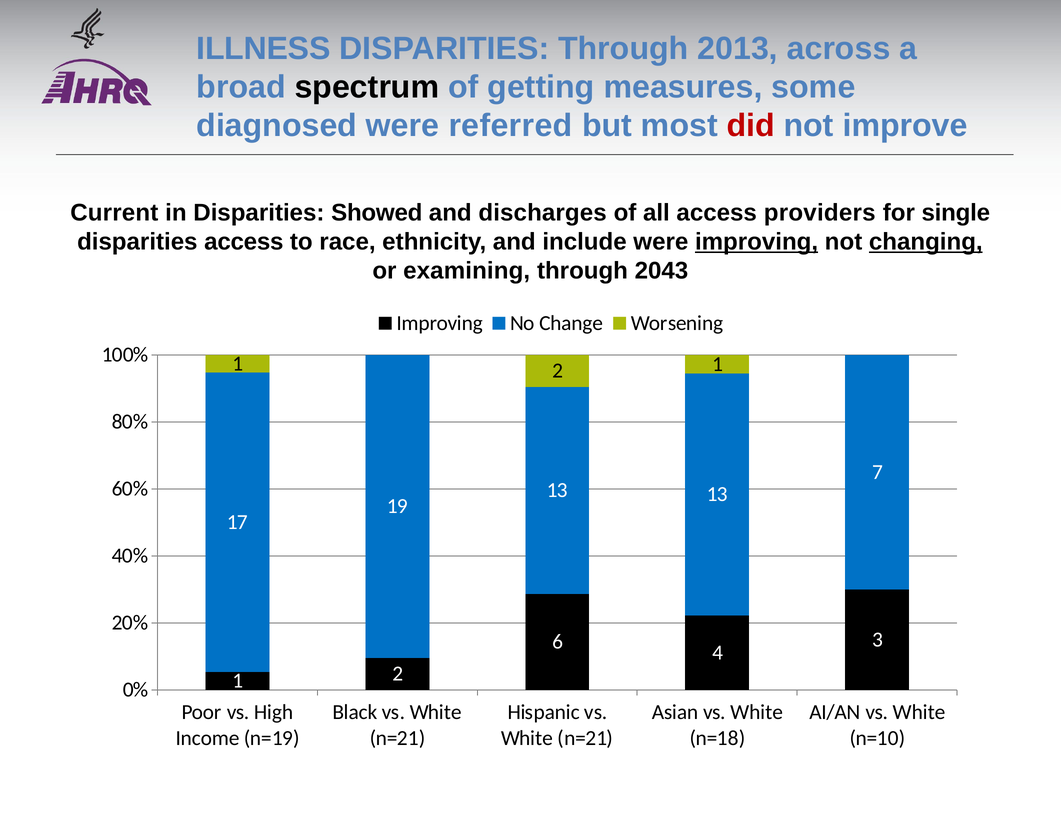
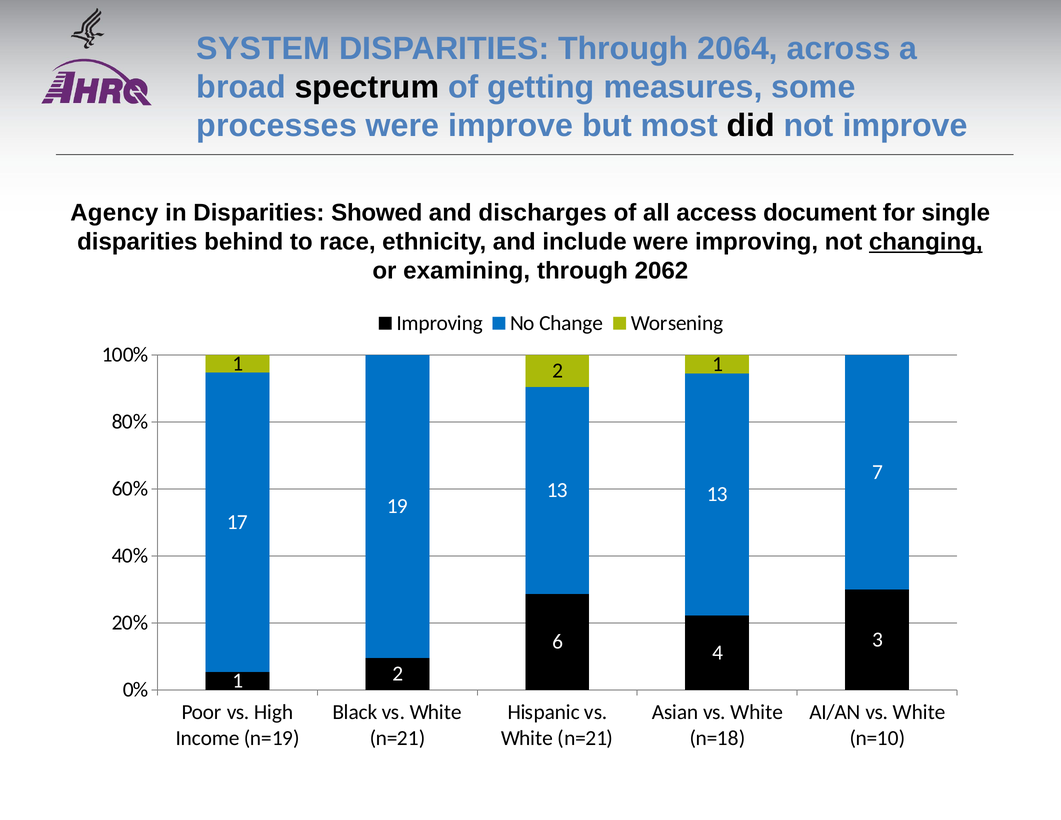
ILLNESS: ILLNESS -> SYSTEM (263, 48)
2013: 2013 -> 2064 (738, 48)
diagnosed: diagnosed -> processes (277, 126)
were referred: referred -> improve (511, 126)
did colour: red -> black (751, 126)
Current: Current -> Agency (114, 213)
providers: providers -> document (820, 213)
disparities access: access -> behind (244, 242)
improving underline: present -> none (757, 242)
2043: 2043 -> 2062 (661, 271)
